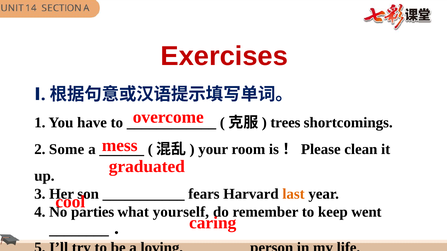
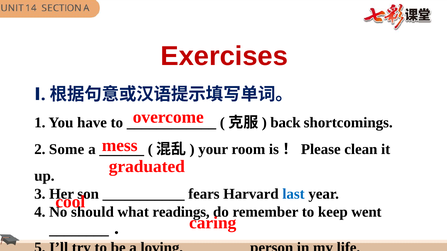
trees: trees -> back (285, 123)
last colour: orange -> blue (294, 194)
parties: parties -> should (92, 212)
yourself: yourself -> readings (181, 212)
